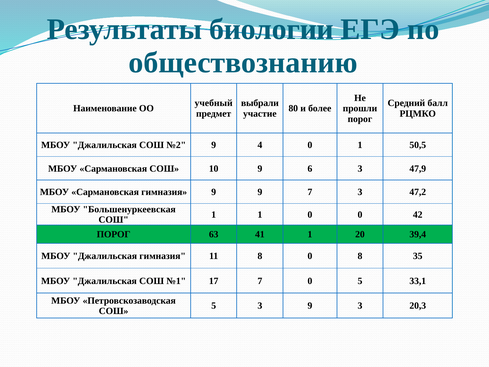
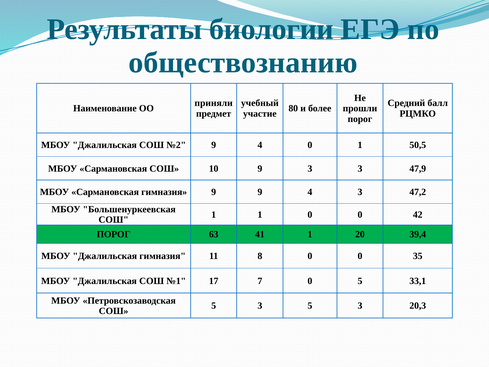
учебный: учебный -> приняли (214, 103)
выбрали: выбрали -> учебный (260, 103)
9 6: 6 -> 3 (310, 168)
9 9 7: 7 -> 4 (310, 192)
8 0 8: 8 -> 0 (360, 256)
3 9: 9 -> 5 (310, 306)
